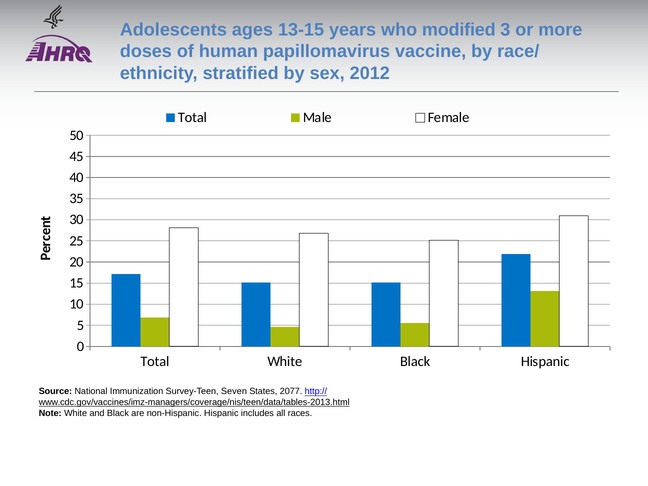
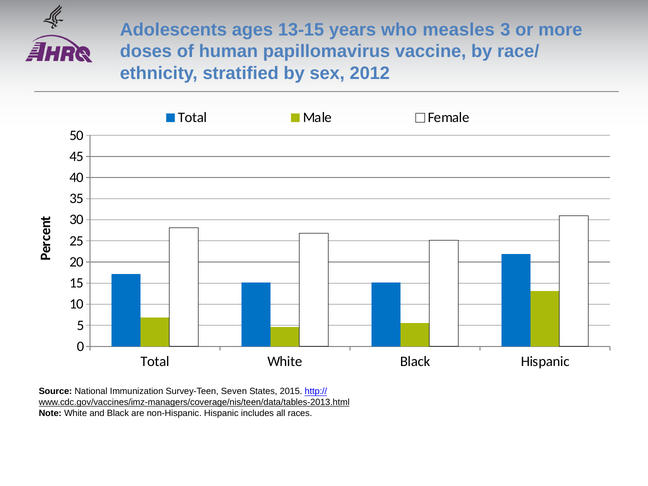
modified: modified -> measles (459, 30)
2077: 2077 -> 2015 (291, 392)
